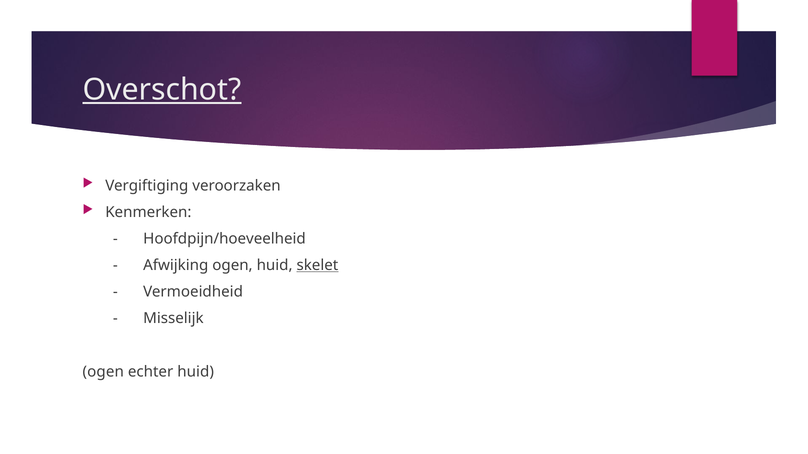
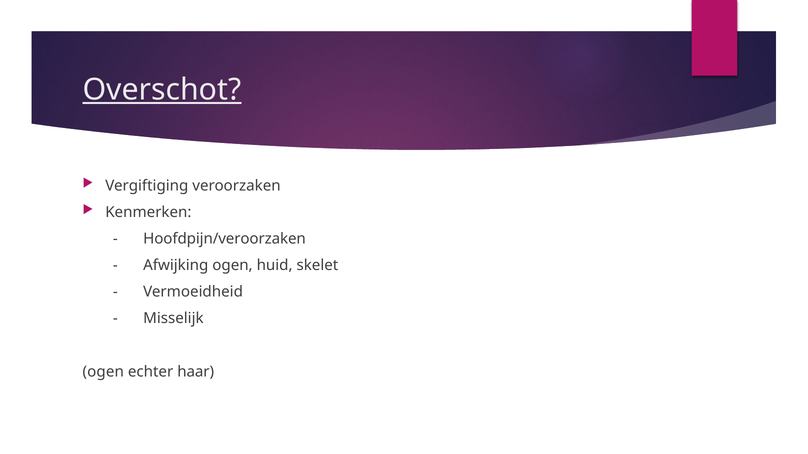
Hoofdpijn/hoeveelheid: Hoofdpijn/hoeveelheid -> Hoofdpijn/veroorzaken (225, 239)
skelet underline: present -> none (317, 266)
echter huid: huid -> haar (196, 372)
